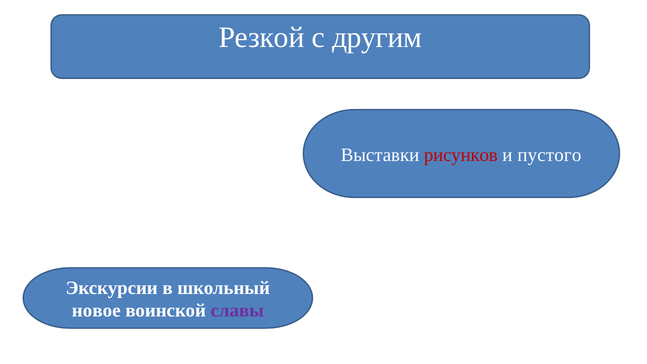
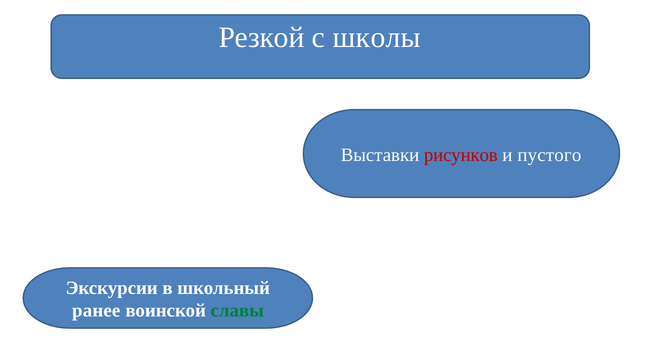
другим: другим -> школы (377, 37)
новое: новое -> ранее (96, 311)
славы colour: purple -> green (237, 311)
